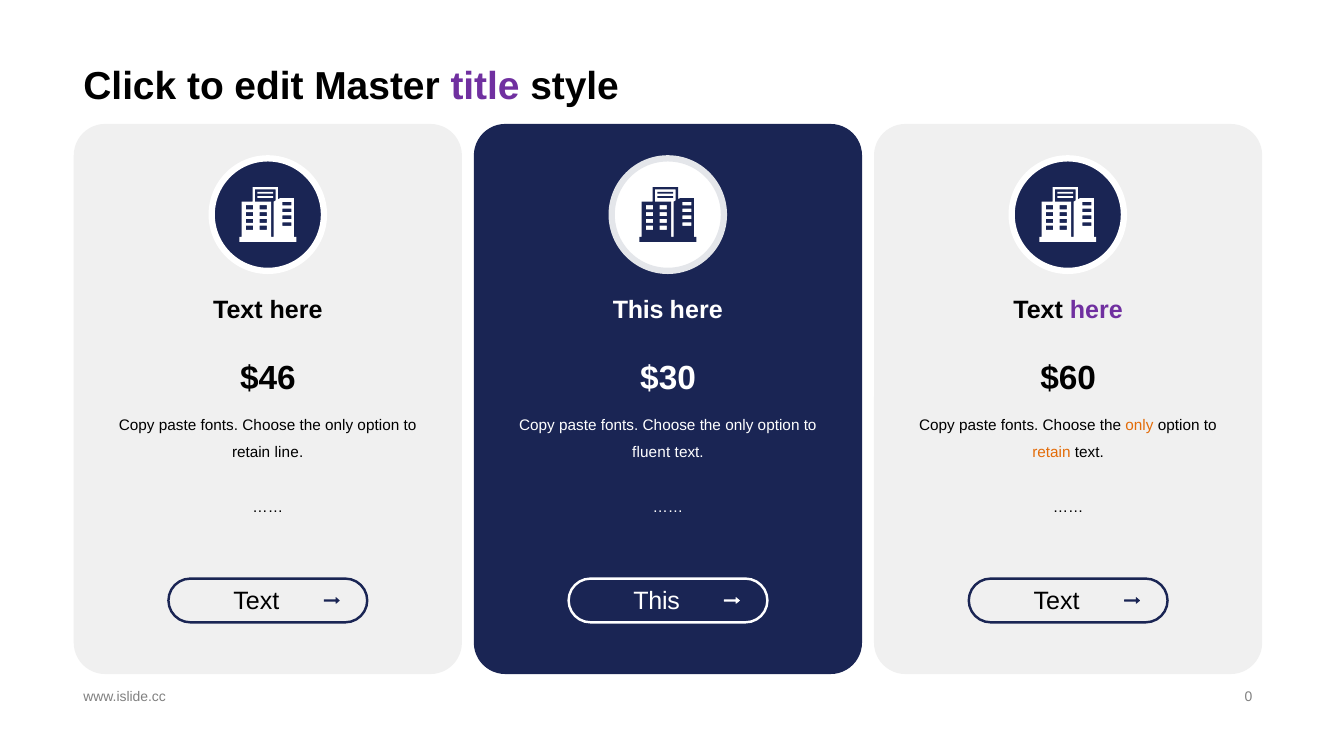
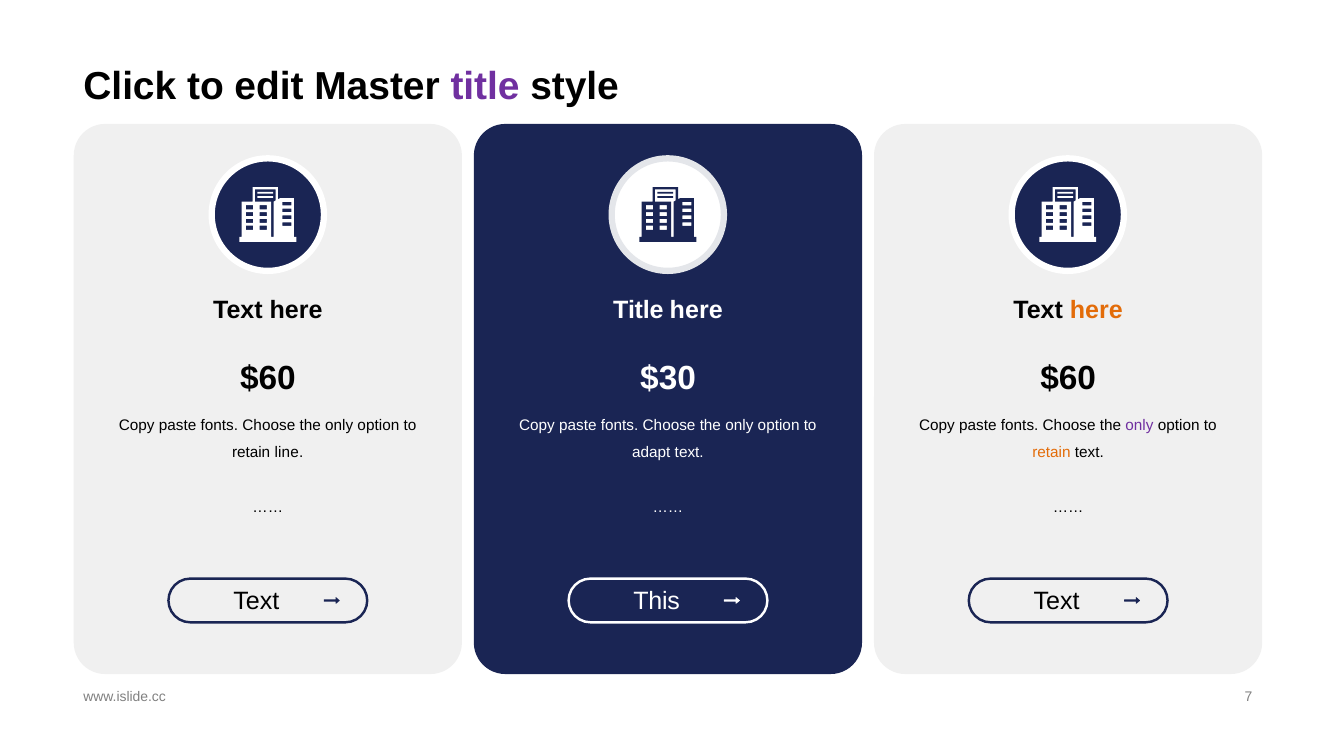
This: This -> Title (638, 310)
here colour: purple -> orange (1096, 310)
$46: $46 -> $60 (268, 378)
only colour: orange -> purple (1140, 425)
fluent: fluent -> adapt (651, 452)
0: 0 -> 7 (1249, 696)
